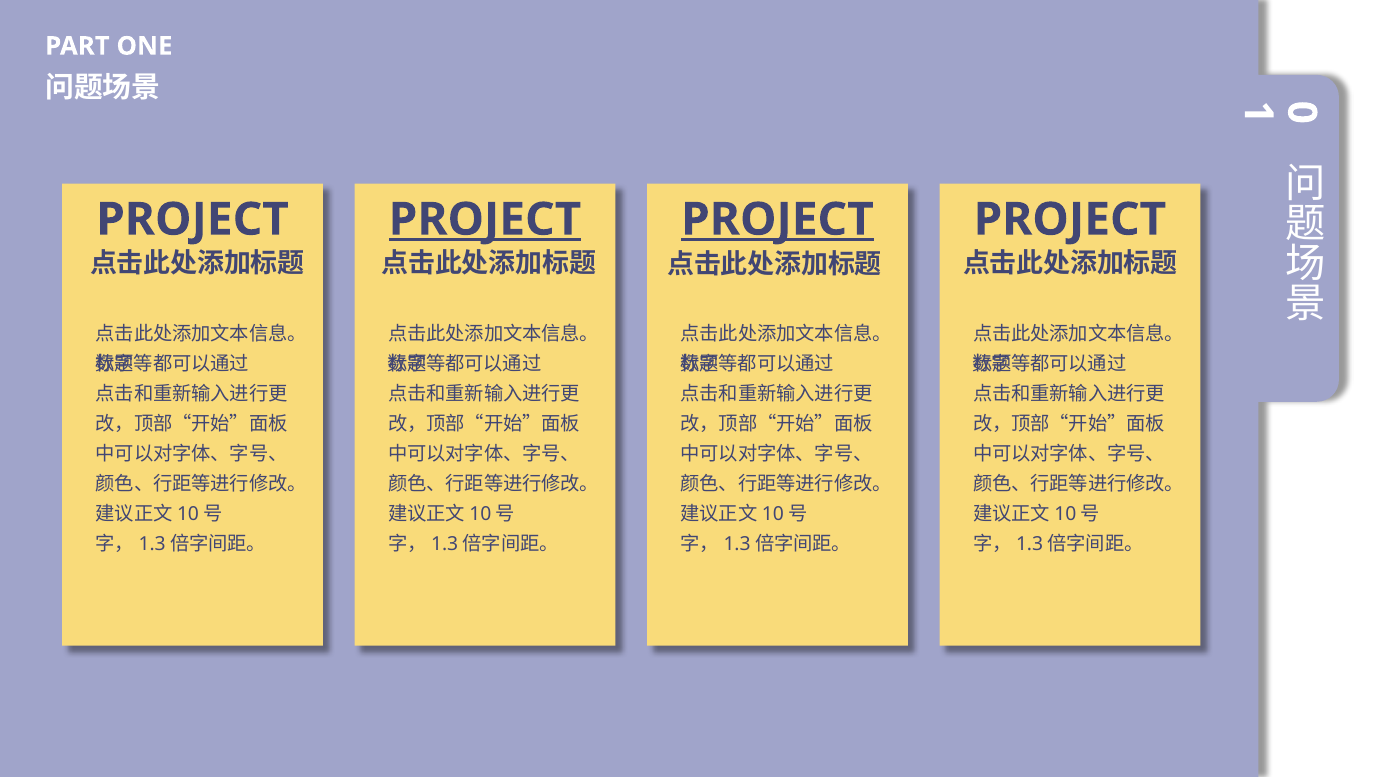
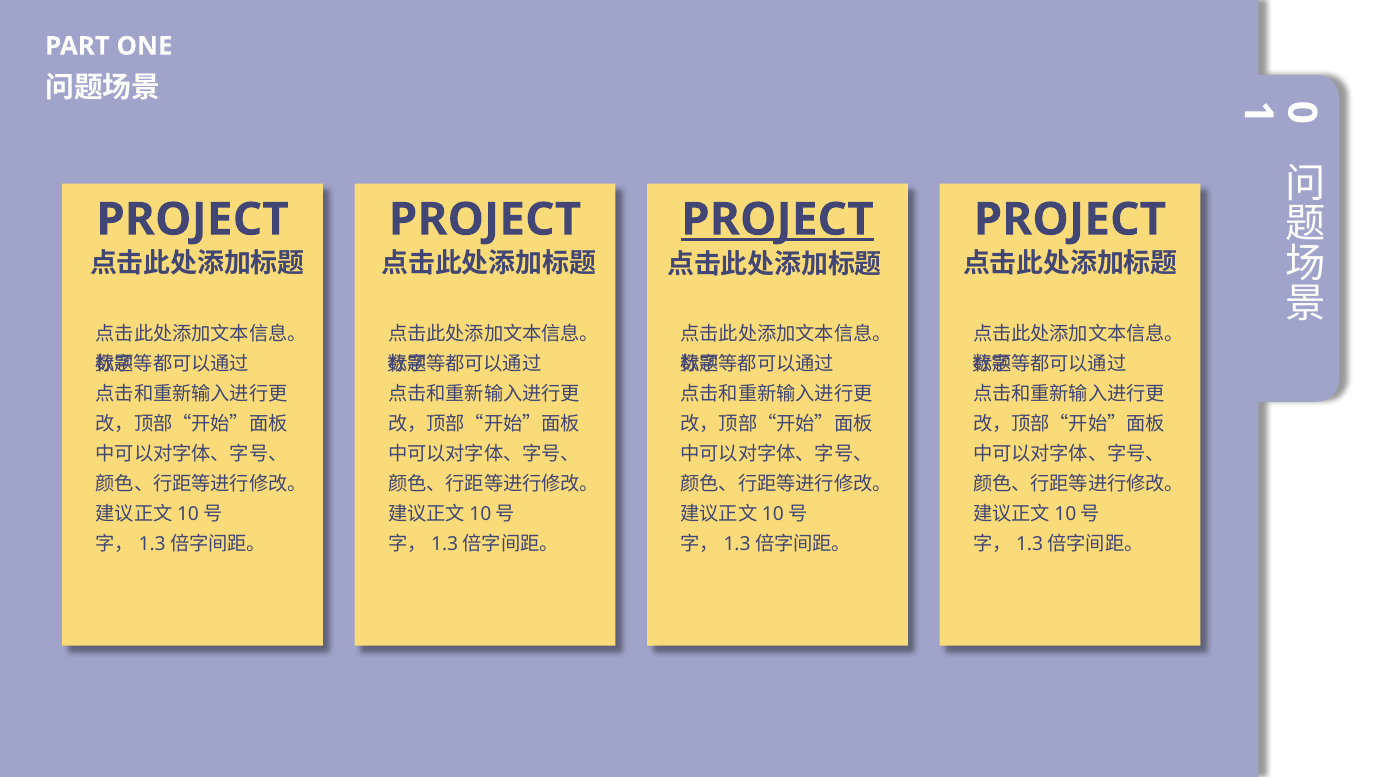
PROJECT underline: present -> none (485, 220)
